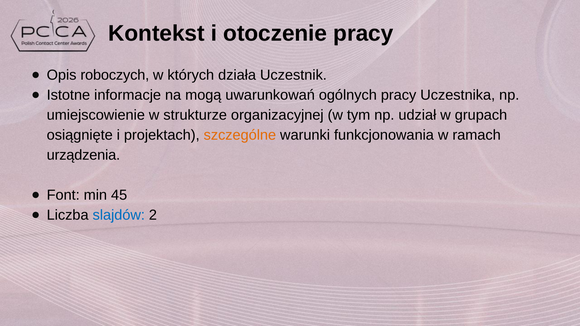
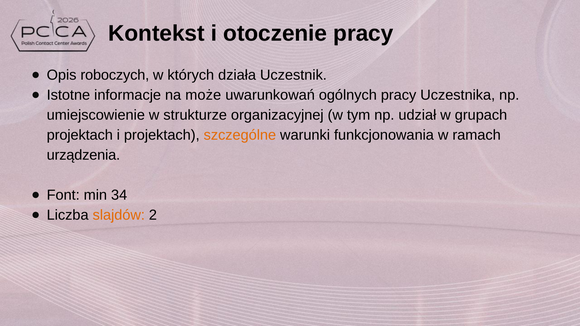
mogą: mogą -> może (203, 95)
osiągnięte: osiągnięte -> projektach (80, 135)
45: 45 -> 34 (119, 195)
slajdów colour: blue -> orange (119, 215)
